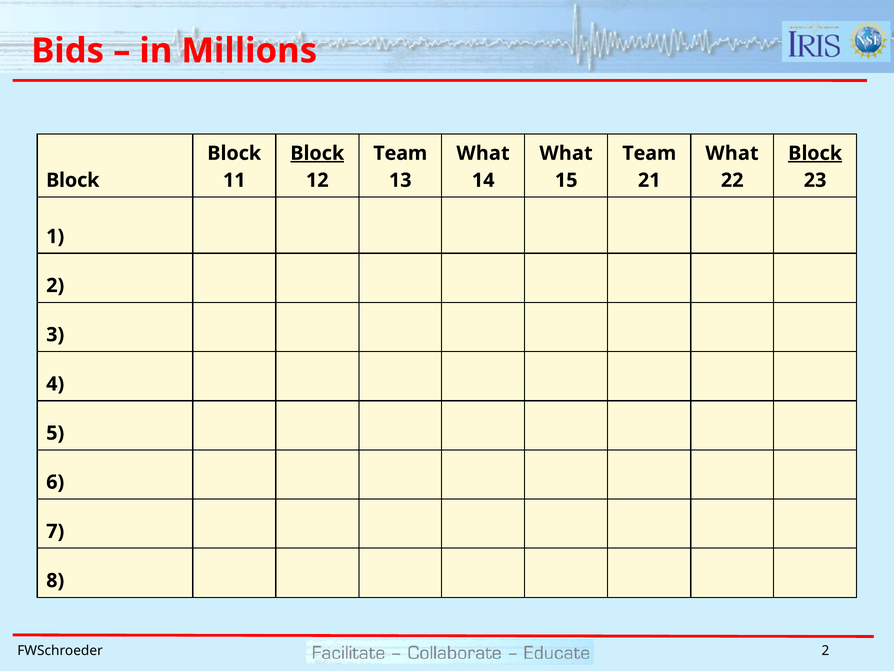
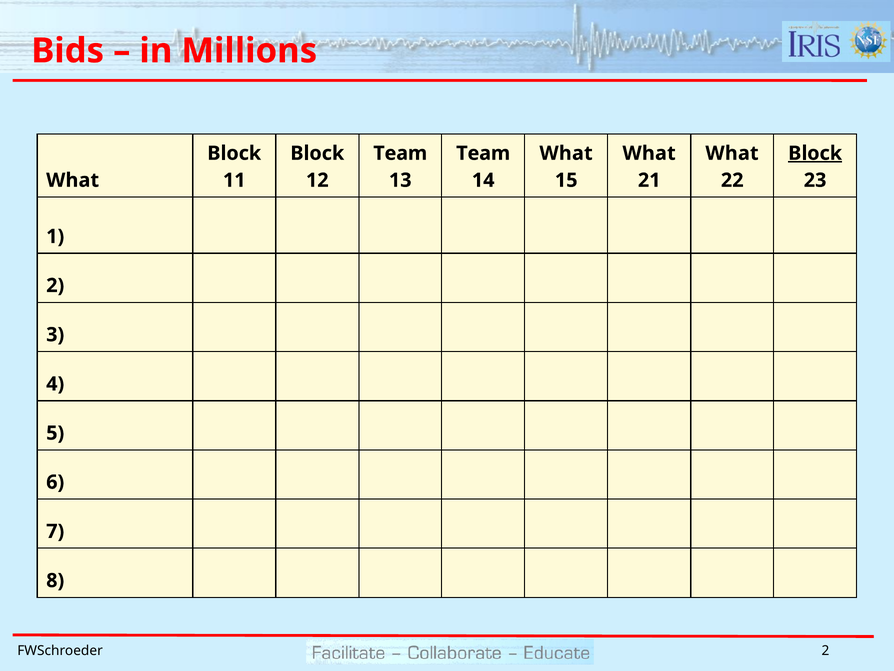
Block underline: present -> none (317, 153)
What: What -> Team (483, 153)
Team: Team -> What (649, 153)
Block: Block -> What (73, 180)
